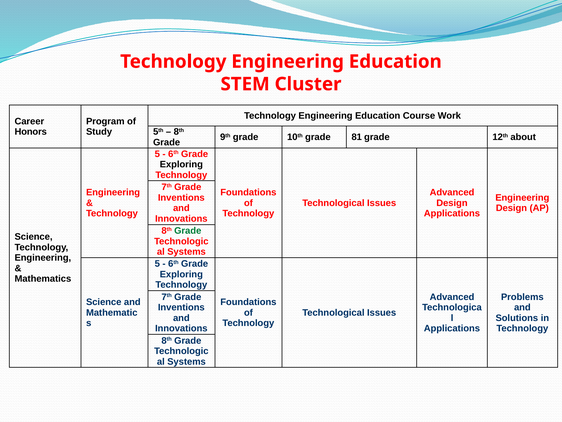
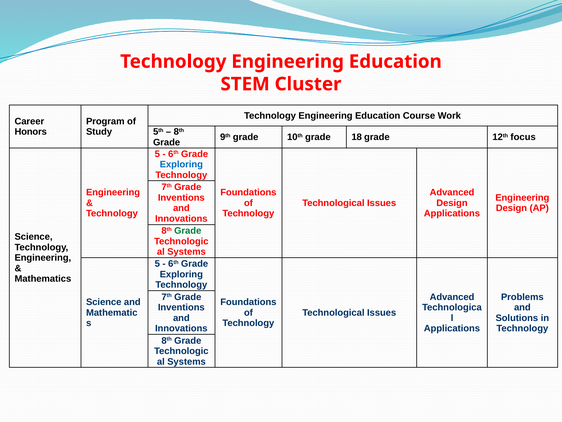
81: 81 -> 18 (357, 137)
about: about -> focus (523, 137)
Exploring colour: black -> blue (181, 164)
